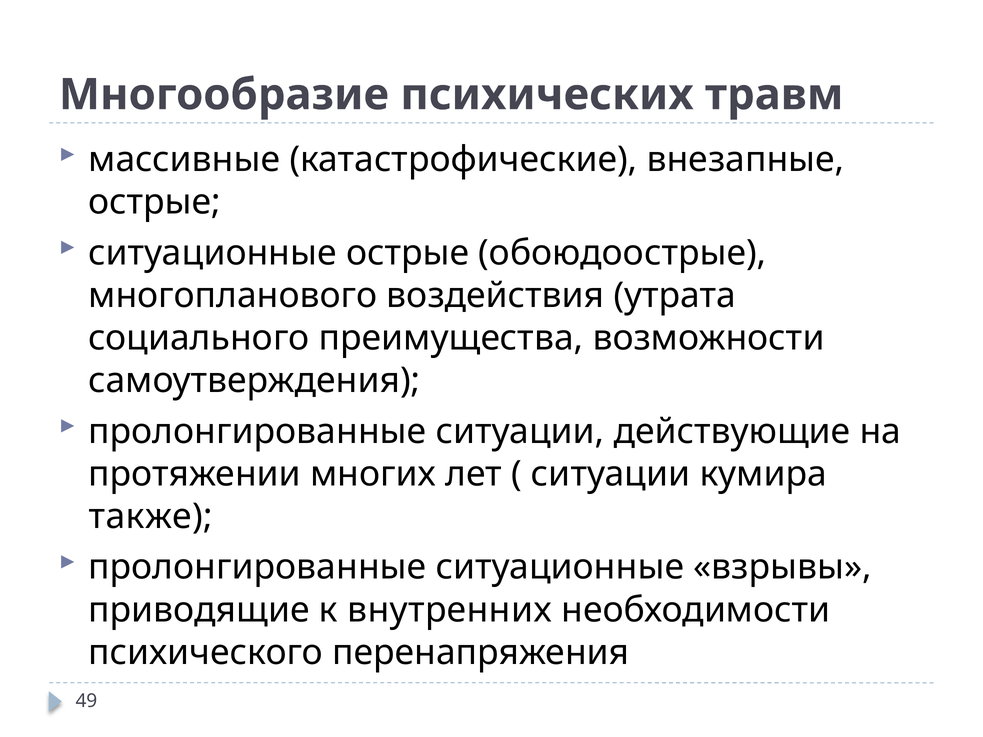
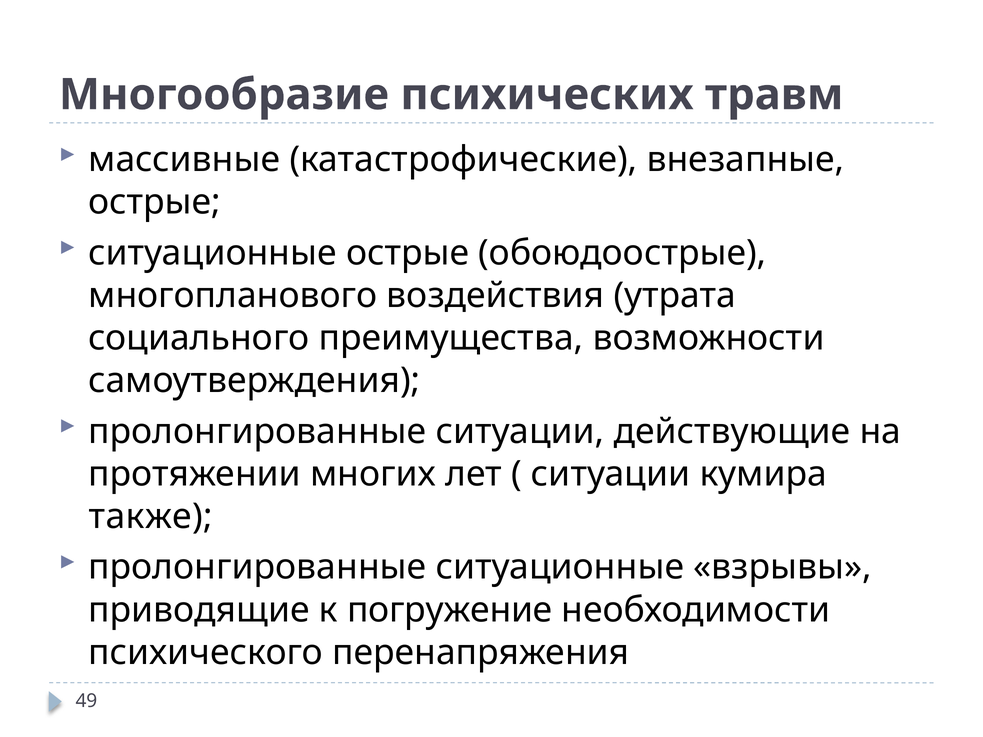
внутренних: внутренних -> погружение (450, 610)
